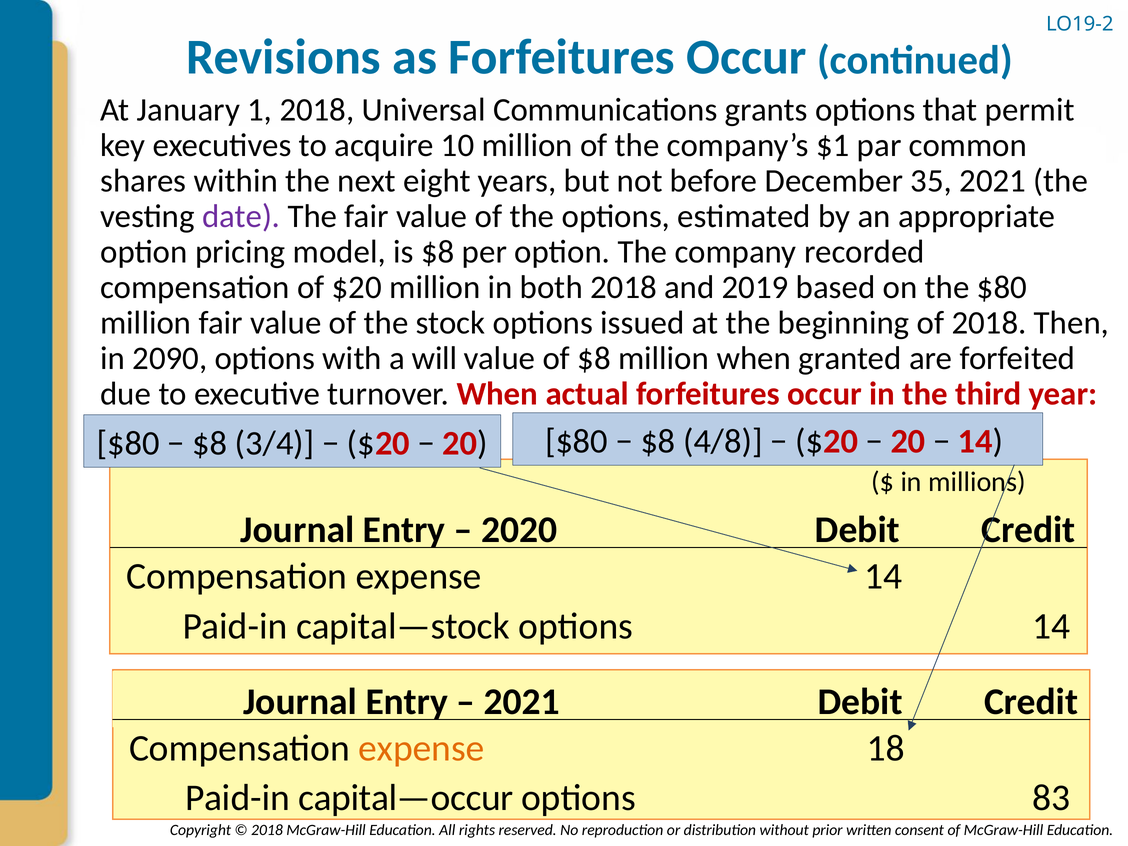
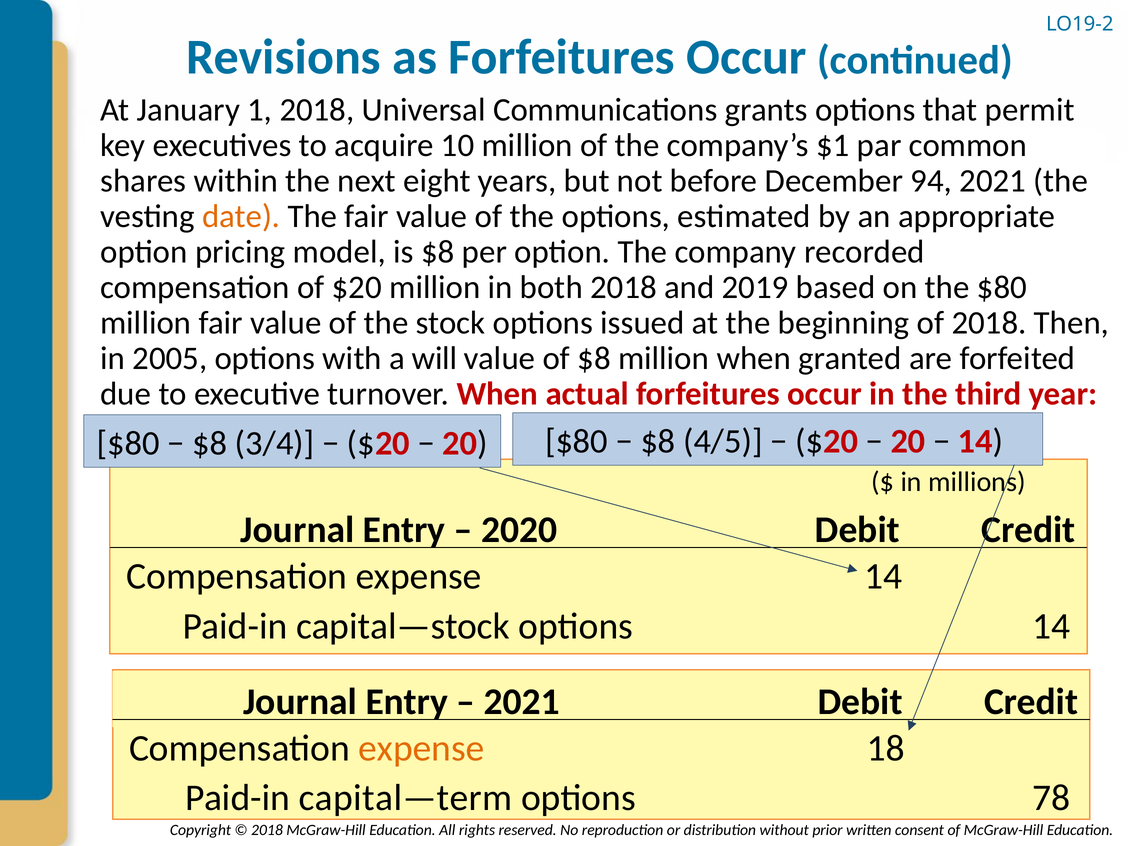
35: 35 -> 94 (931, 181)
date colour: purple -> orange (241, 216)
2090: 2090 -> 2005 (170, 359)
4/8: 4/8 -> 4/5 (723, 441)
capital—occur: capital—occur -> capital—term (405, 798)
83: 83 -> 78 (1051, 798)
